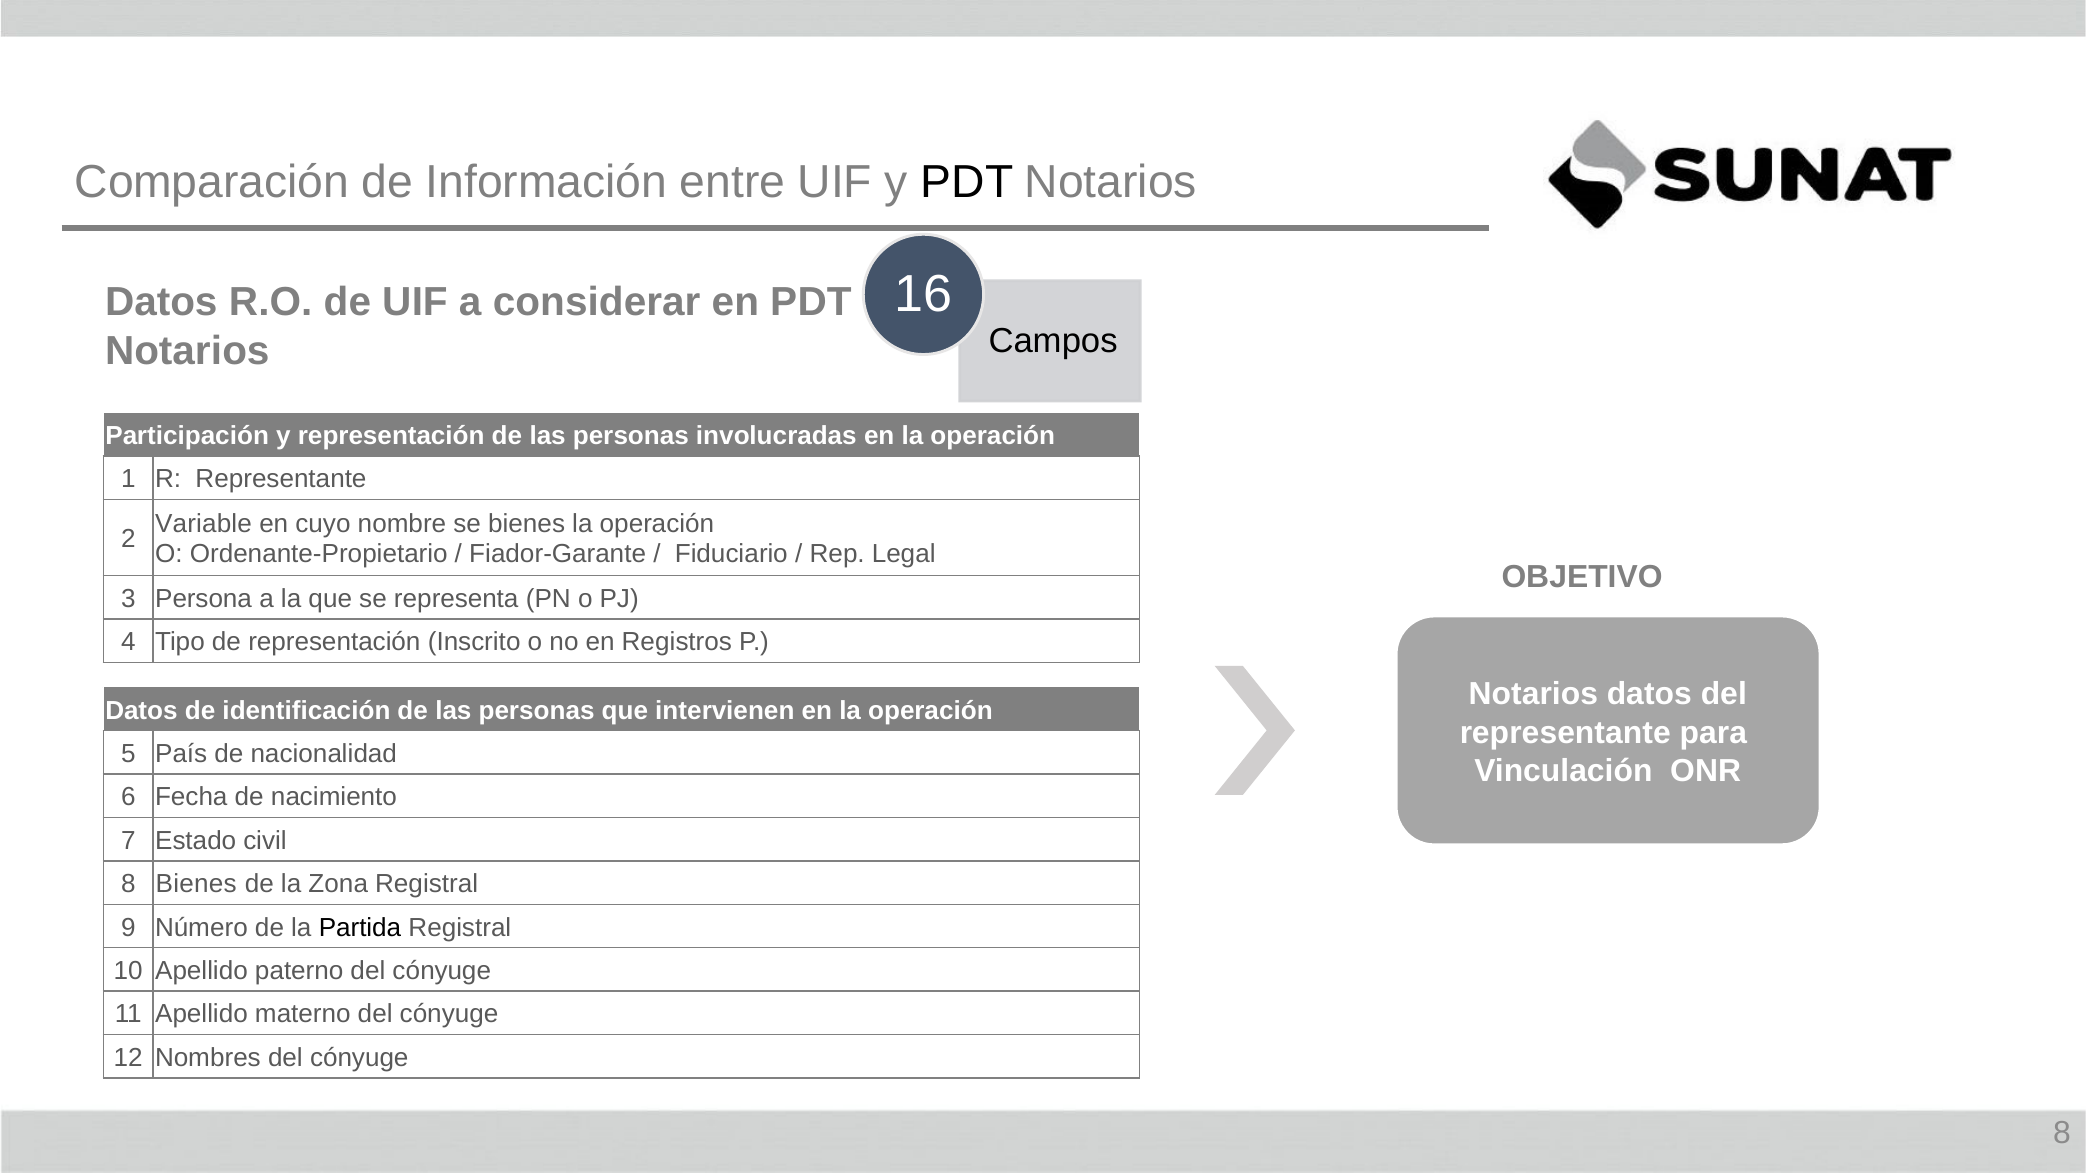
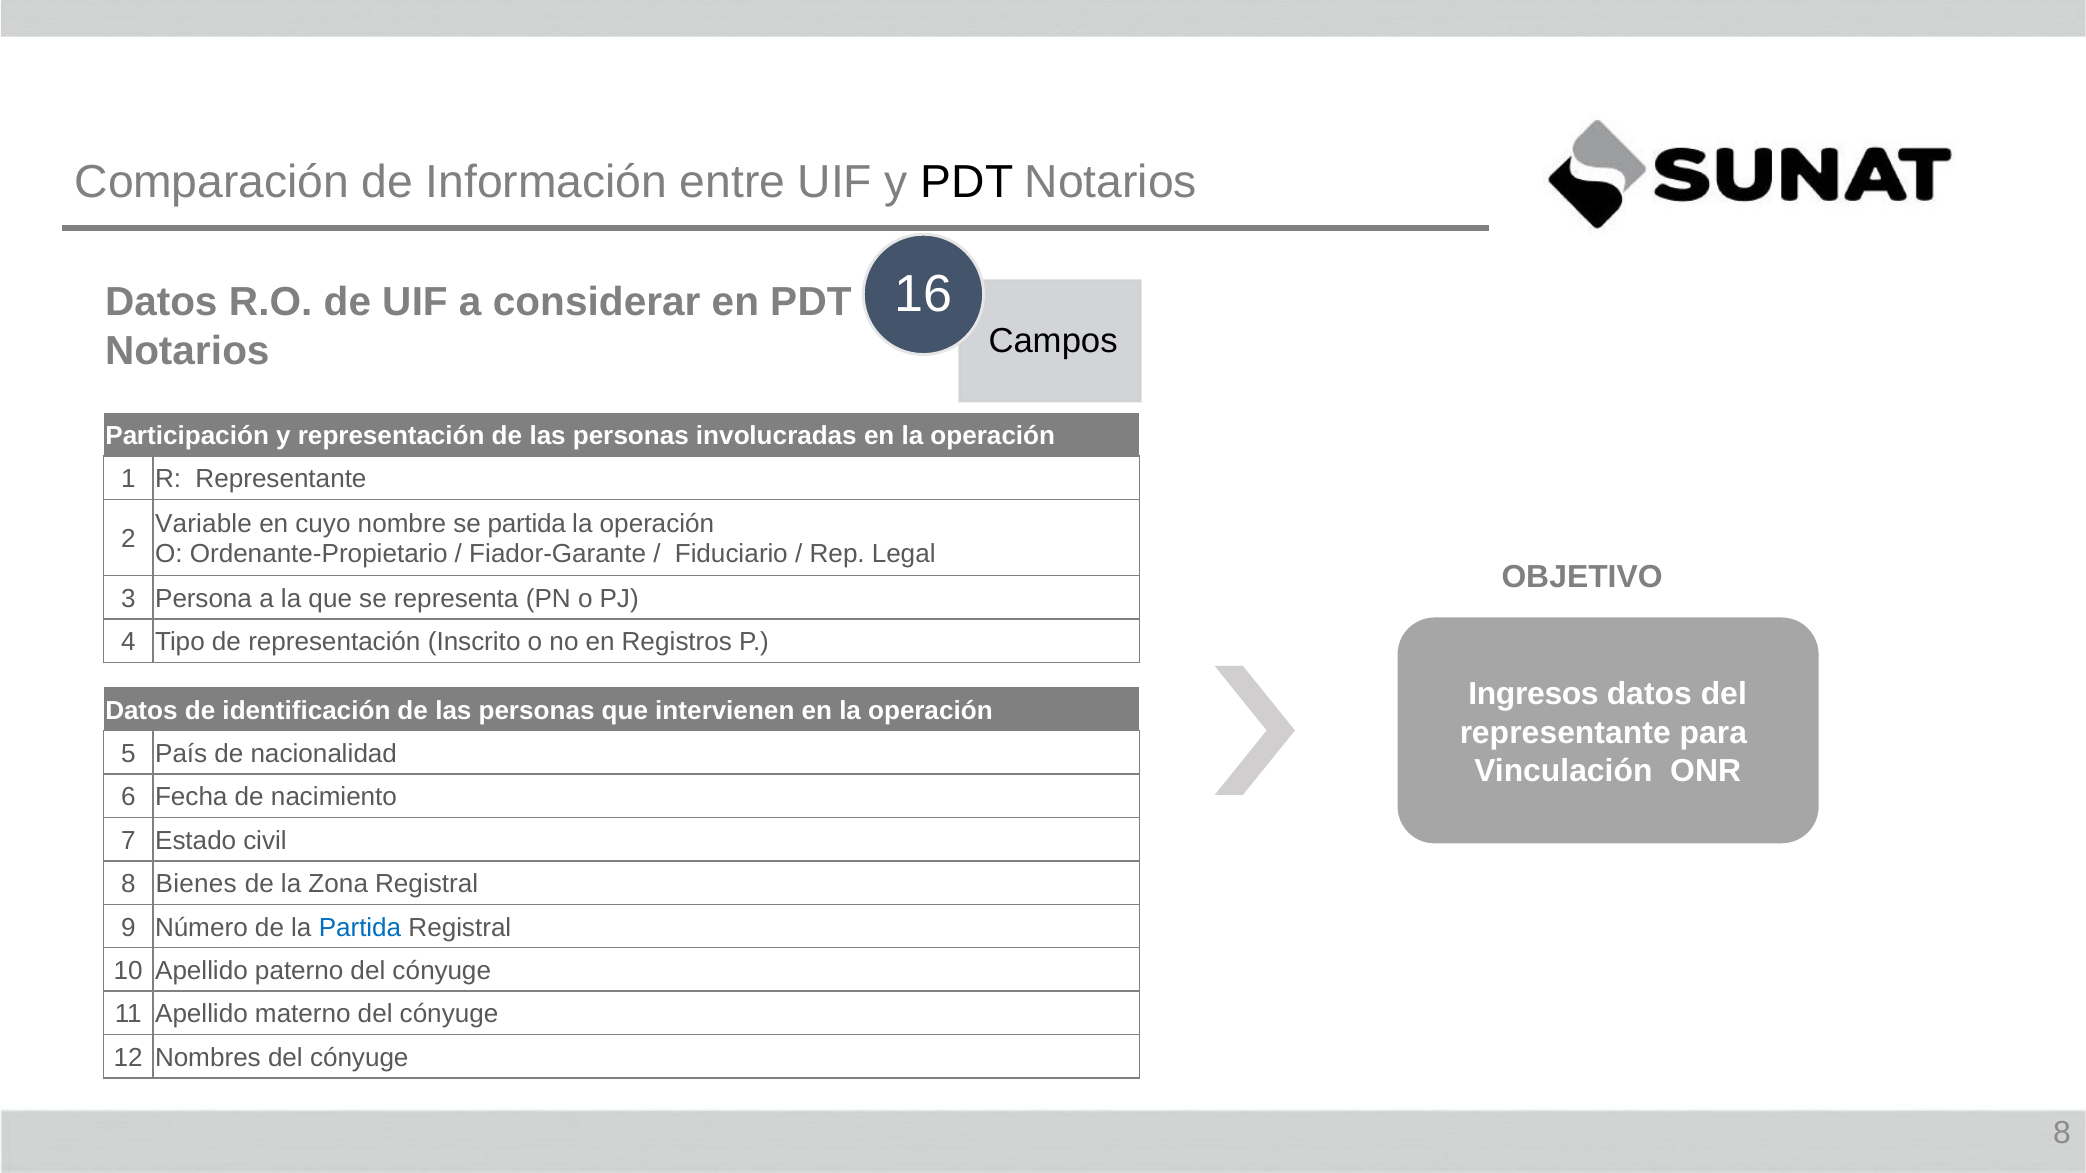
se bienes: bienes -> partida (527, 525)
Notarios: Notarios -> Ingresos (1534, 695)
Partida colour: black -> blue (360, 928)
